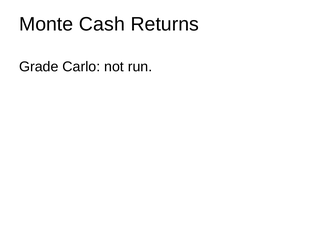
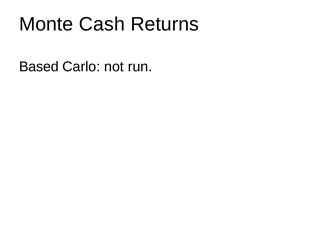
Grade: Grade -> Based (39, 67)
